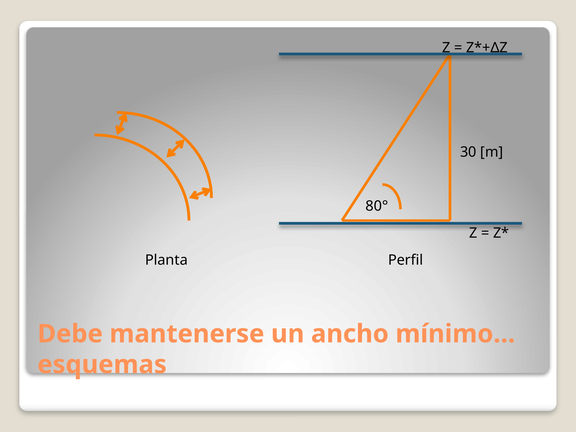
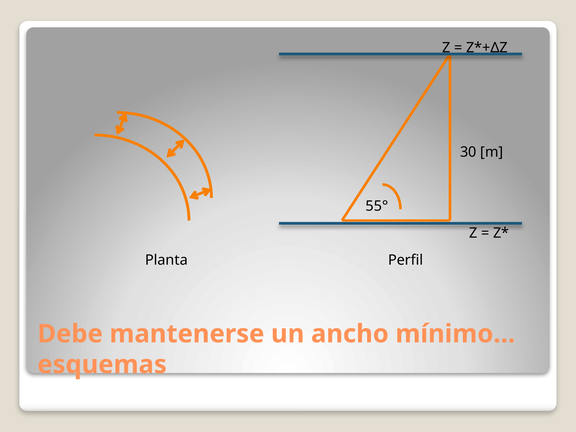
80°: 80° -> 55° (377, 206)
